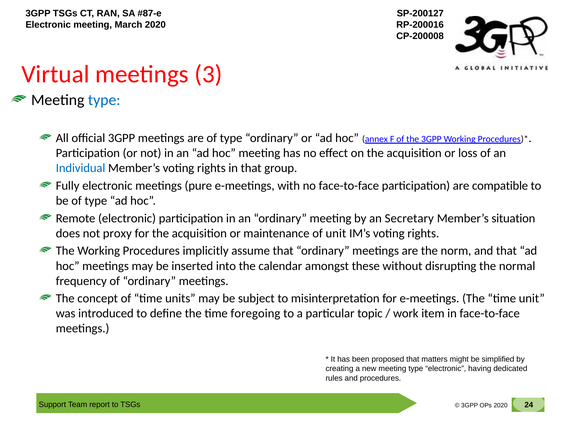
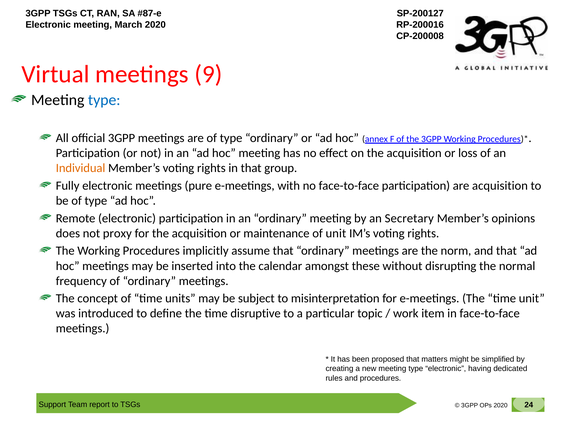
3: 3 -> 9 (208, 74)
Individual colour: blue -> orange (81, 168)
are compatible: compatible -> acquisition (500, 186)
situation: situation -> opinions (513, 218)
foregoing: foregoing -> disruptive (256, 313)
